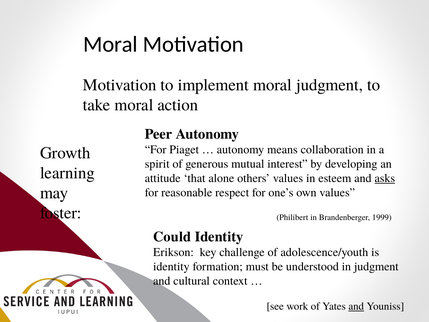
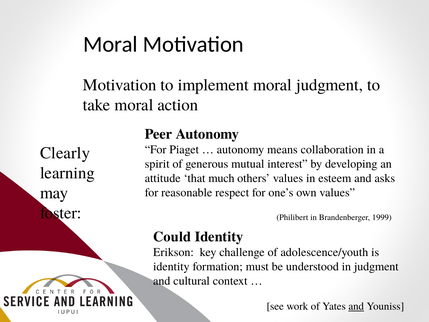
Growth: Growth -> Clearly (65, 153)
alone: alone -> much (221, 178)
asks underline: present -> none (385, 178)
